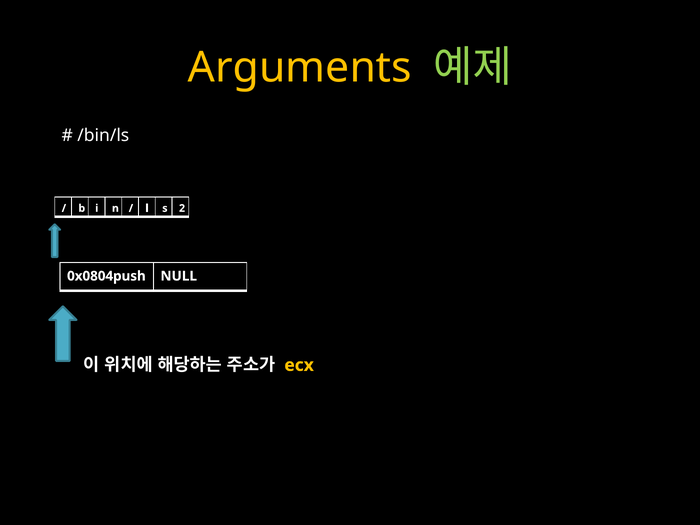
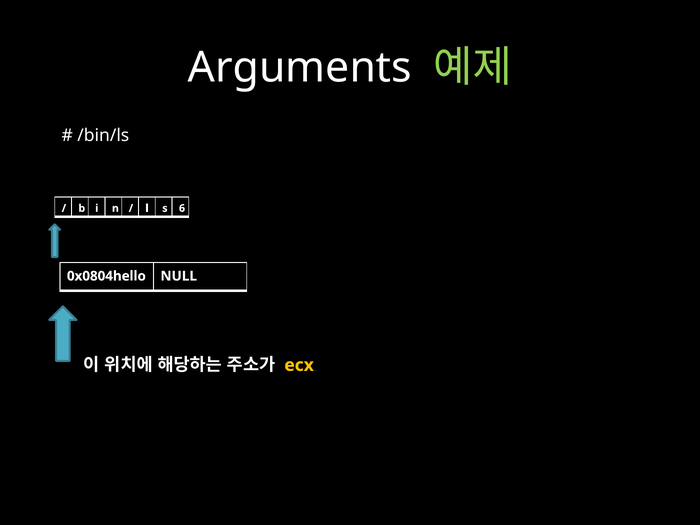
Arguments colour: yellow -> white (300, 68)
2: 2 -> 6 (182, 208)
0x0804push: 0x0804push -> 0x0804hello (106, 276)
